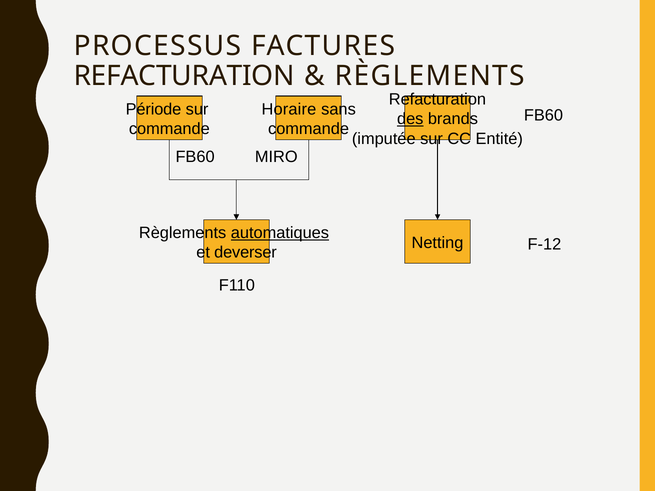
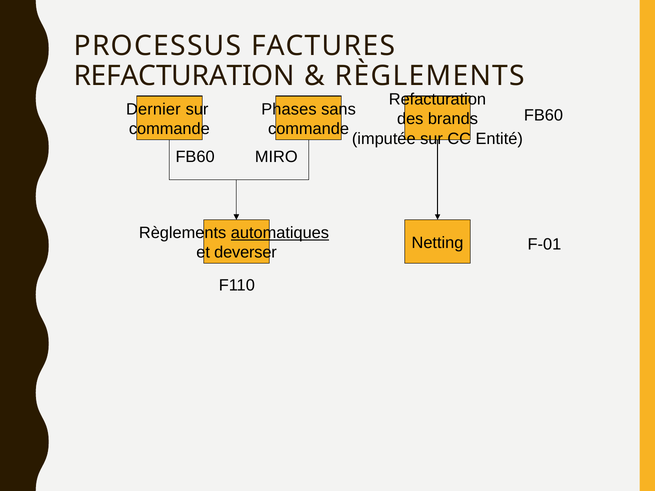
Période: Période -> Dernier (153, 109)
Horaire: Horaire -> Phases (289, 109)
des underline: present -> none (410, 119)
F-12: F-12 -> F-01 (544, 244)
